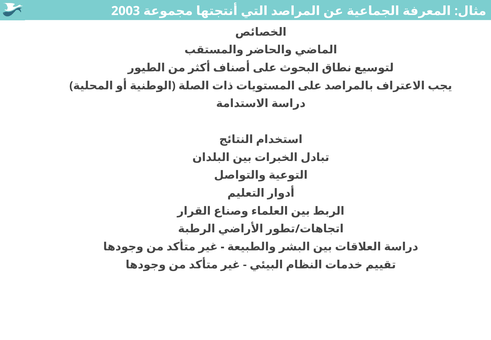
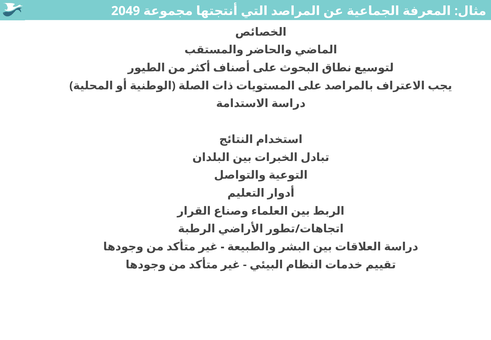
2003: 2003 -> 2049 (126, 11)
